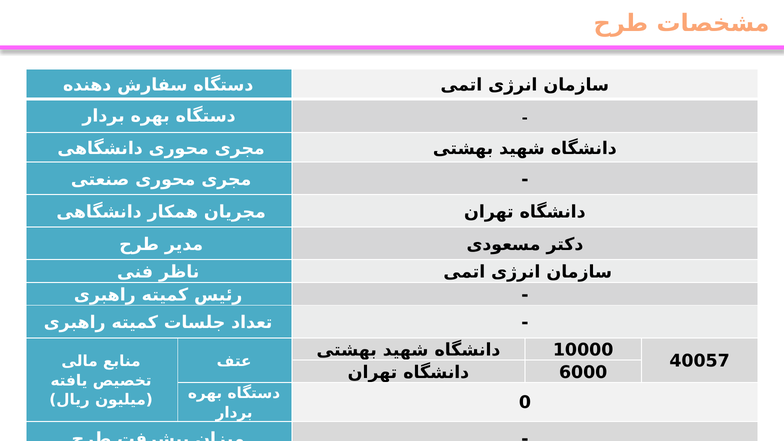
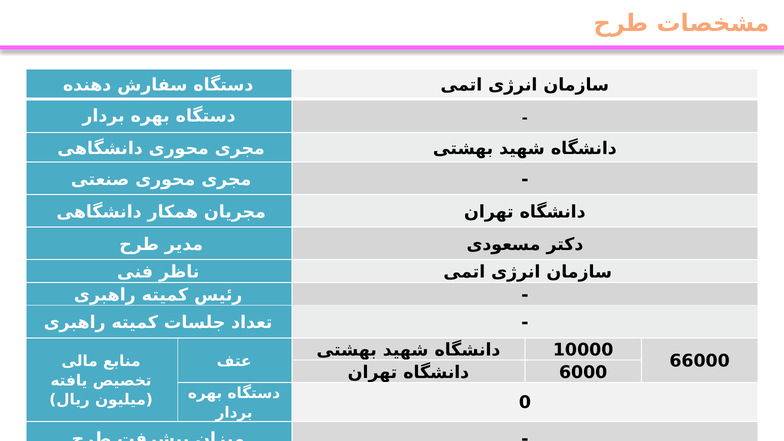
40057: 40057 -> 66000 (700, 361)
